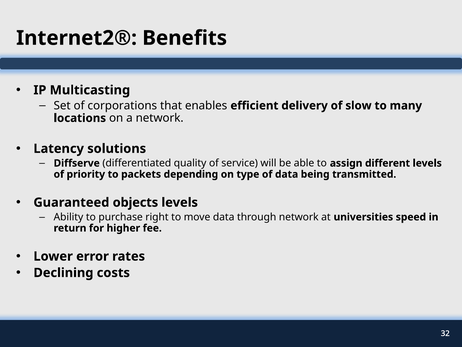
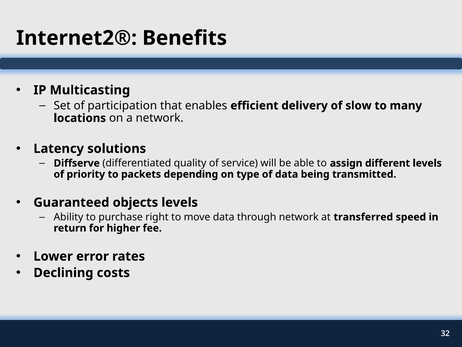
corporations: corporations -> participation (122, 105)
universities: universities -> transferred (363, 217)
